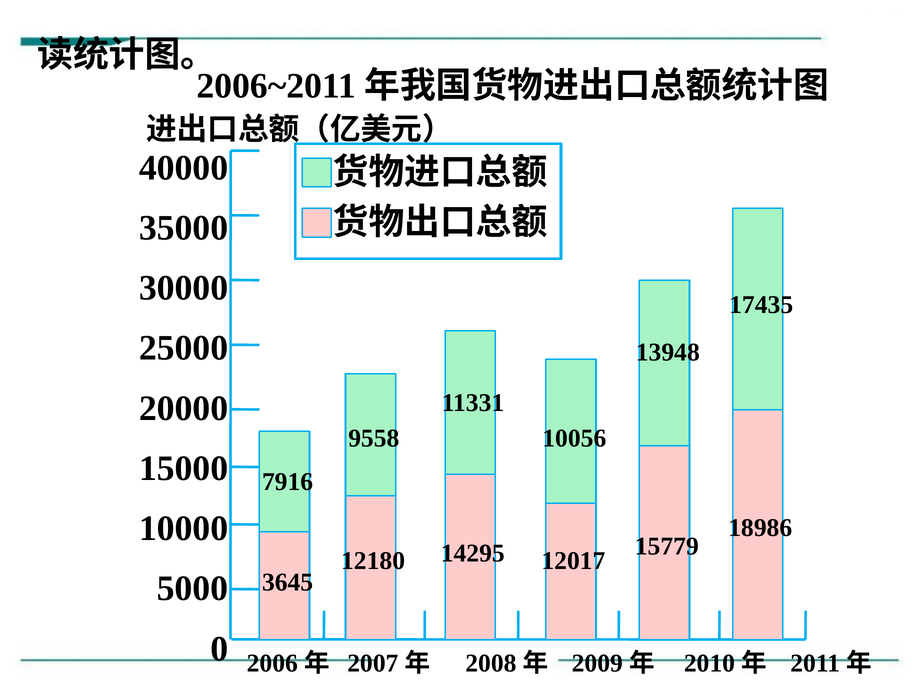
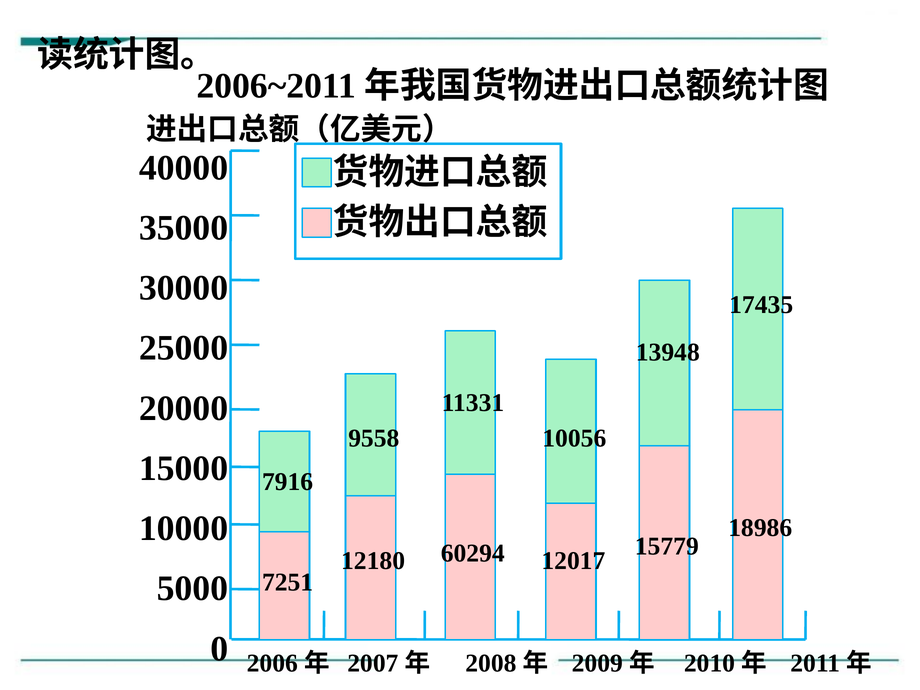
14295: 14295 -> 60294 (473, 554)
3645: 3645 -> 7251 (288, 582)
